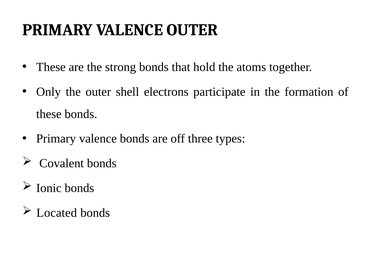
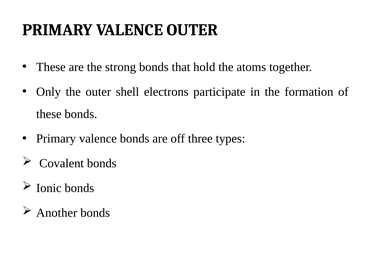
Located: Located -> Another (57, 213)
